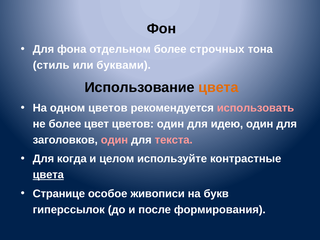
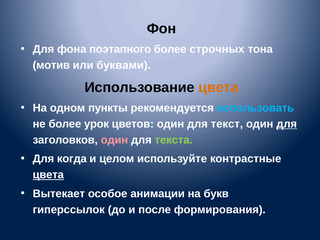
отдельном: отдельном -> поэтапного (120, 49)
стиль: стиль -> мотив (51, 65)
одном цветов: цветов -> пункты (108, 108)
использовать colour: pink -> light blue (256, 108)
цвет: цвет -> урок (97, 124)
идею: идею -> текст (227, 124)
для underline: none -> present (287, 124)
текста colour: pink -> light green (174, 140)
Странице: Странице -> Вытекает (59, 194)
живописи: живописи -> анимации (158, 194)
